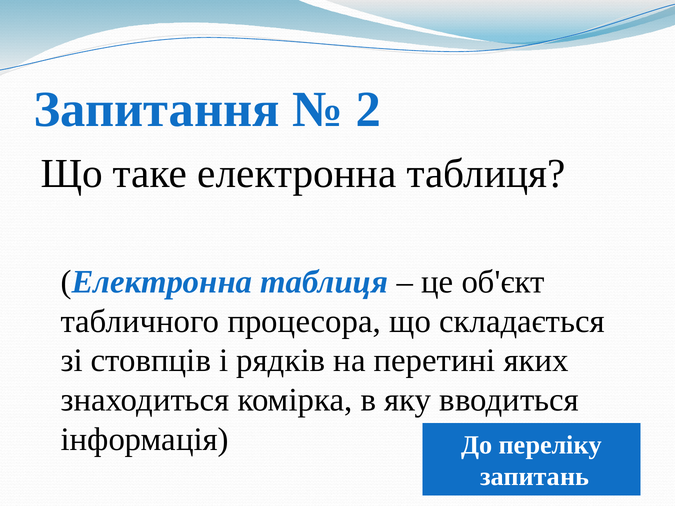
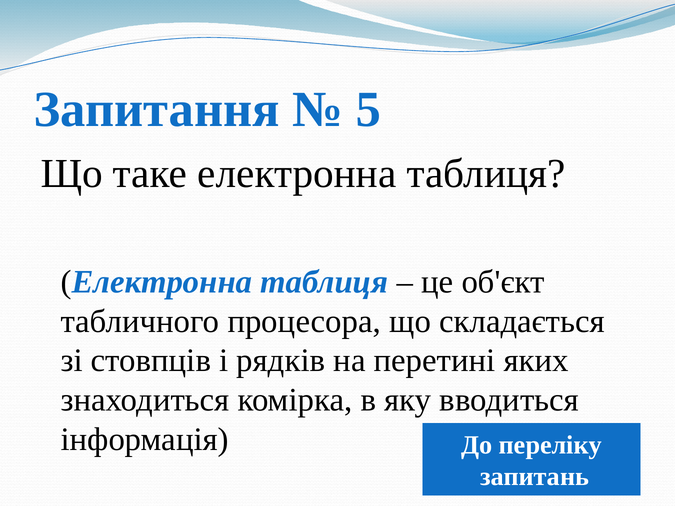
2: 2 -> 5 (369, 110)
